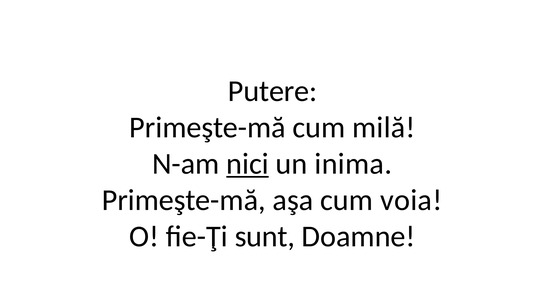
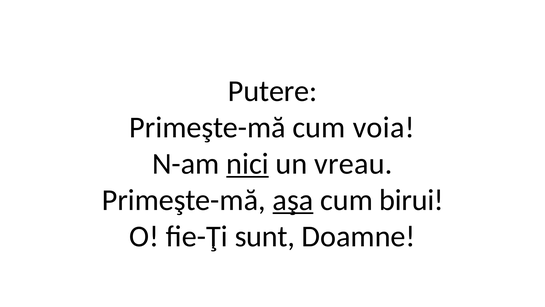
milă: milă -> voia (384, 127)
inima: inima -> vreau (353, 164)
aşa underline: none -> present (293, 200)
voia: voia -> birui (412, 200)
